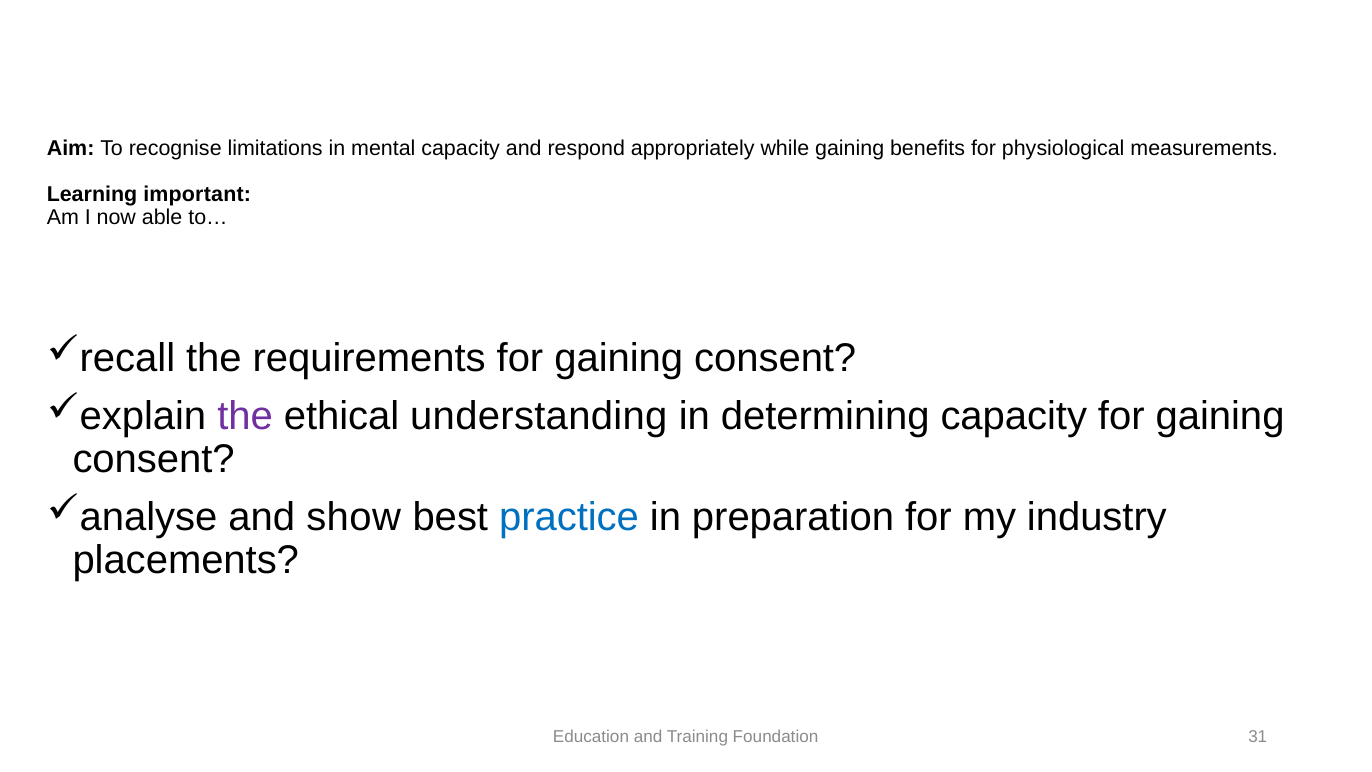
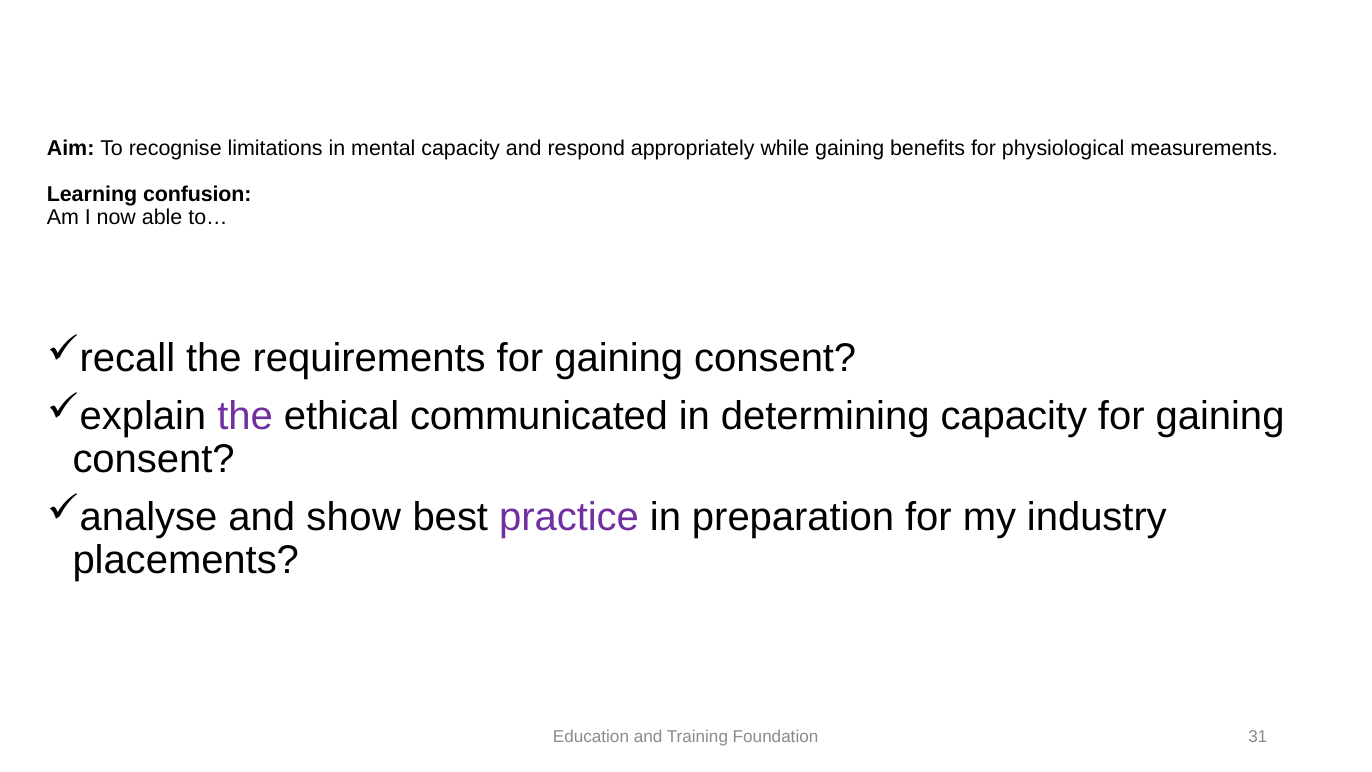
important: important -> confusion (197, 194)
understanding: understanding -> communicated (539, 416)
practice colour: blue -> purple (569, 517)
